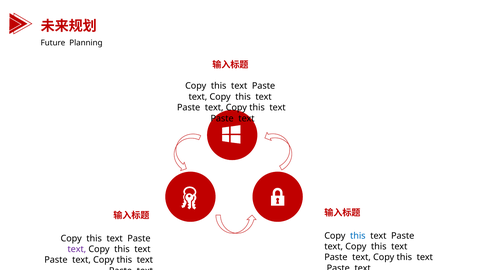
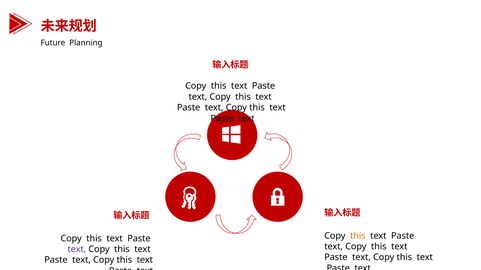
this colour: blue -> orange (358, 236)
